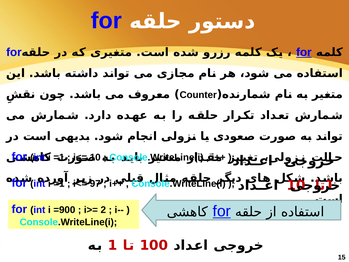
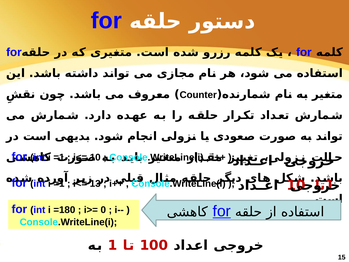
for underline: present -> none (304, 52)
97: 97 -> 13 (95, 183)
=900: =900 -> =180 (64, 210)
i>= 2: 2 -> 0 (103, 210)
